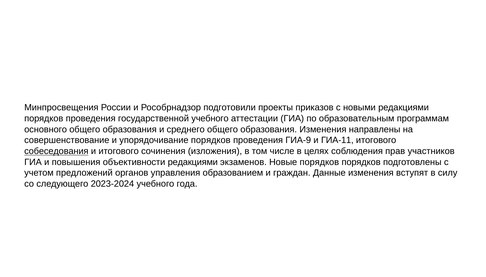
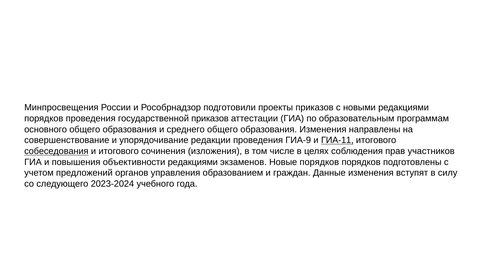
государственной учебного: учебного -> приказов (210, 118)
упорядочивание порядков: порядков -> редакции (211, 140)
ГИА-11 underline: none -> present (337, 140)
